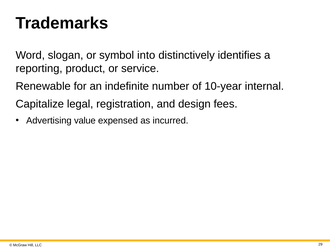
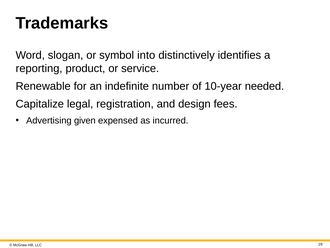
internal: internal -> needed (264, 86)
value: value -> given (85, 120)
